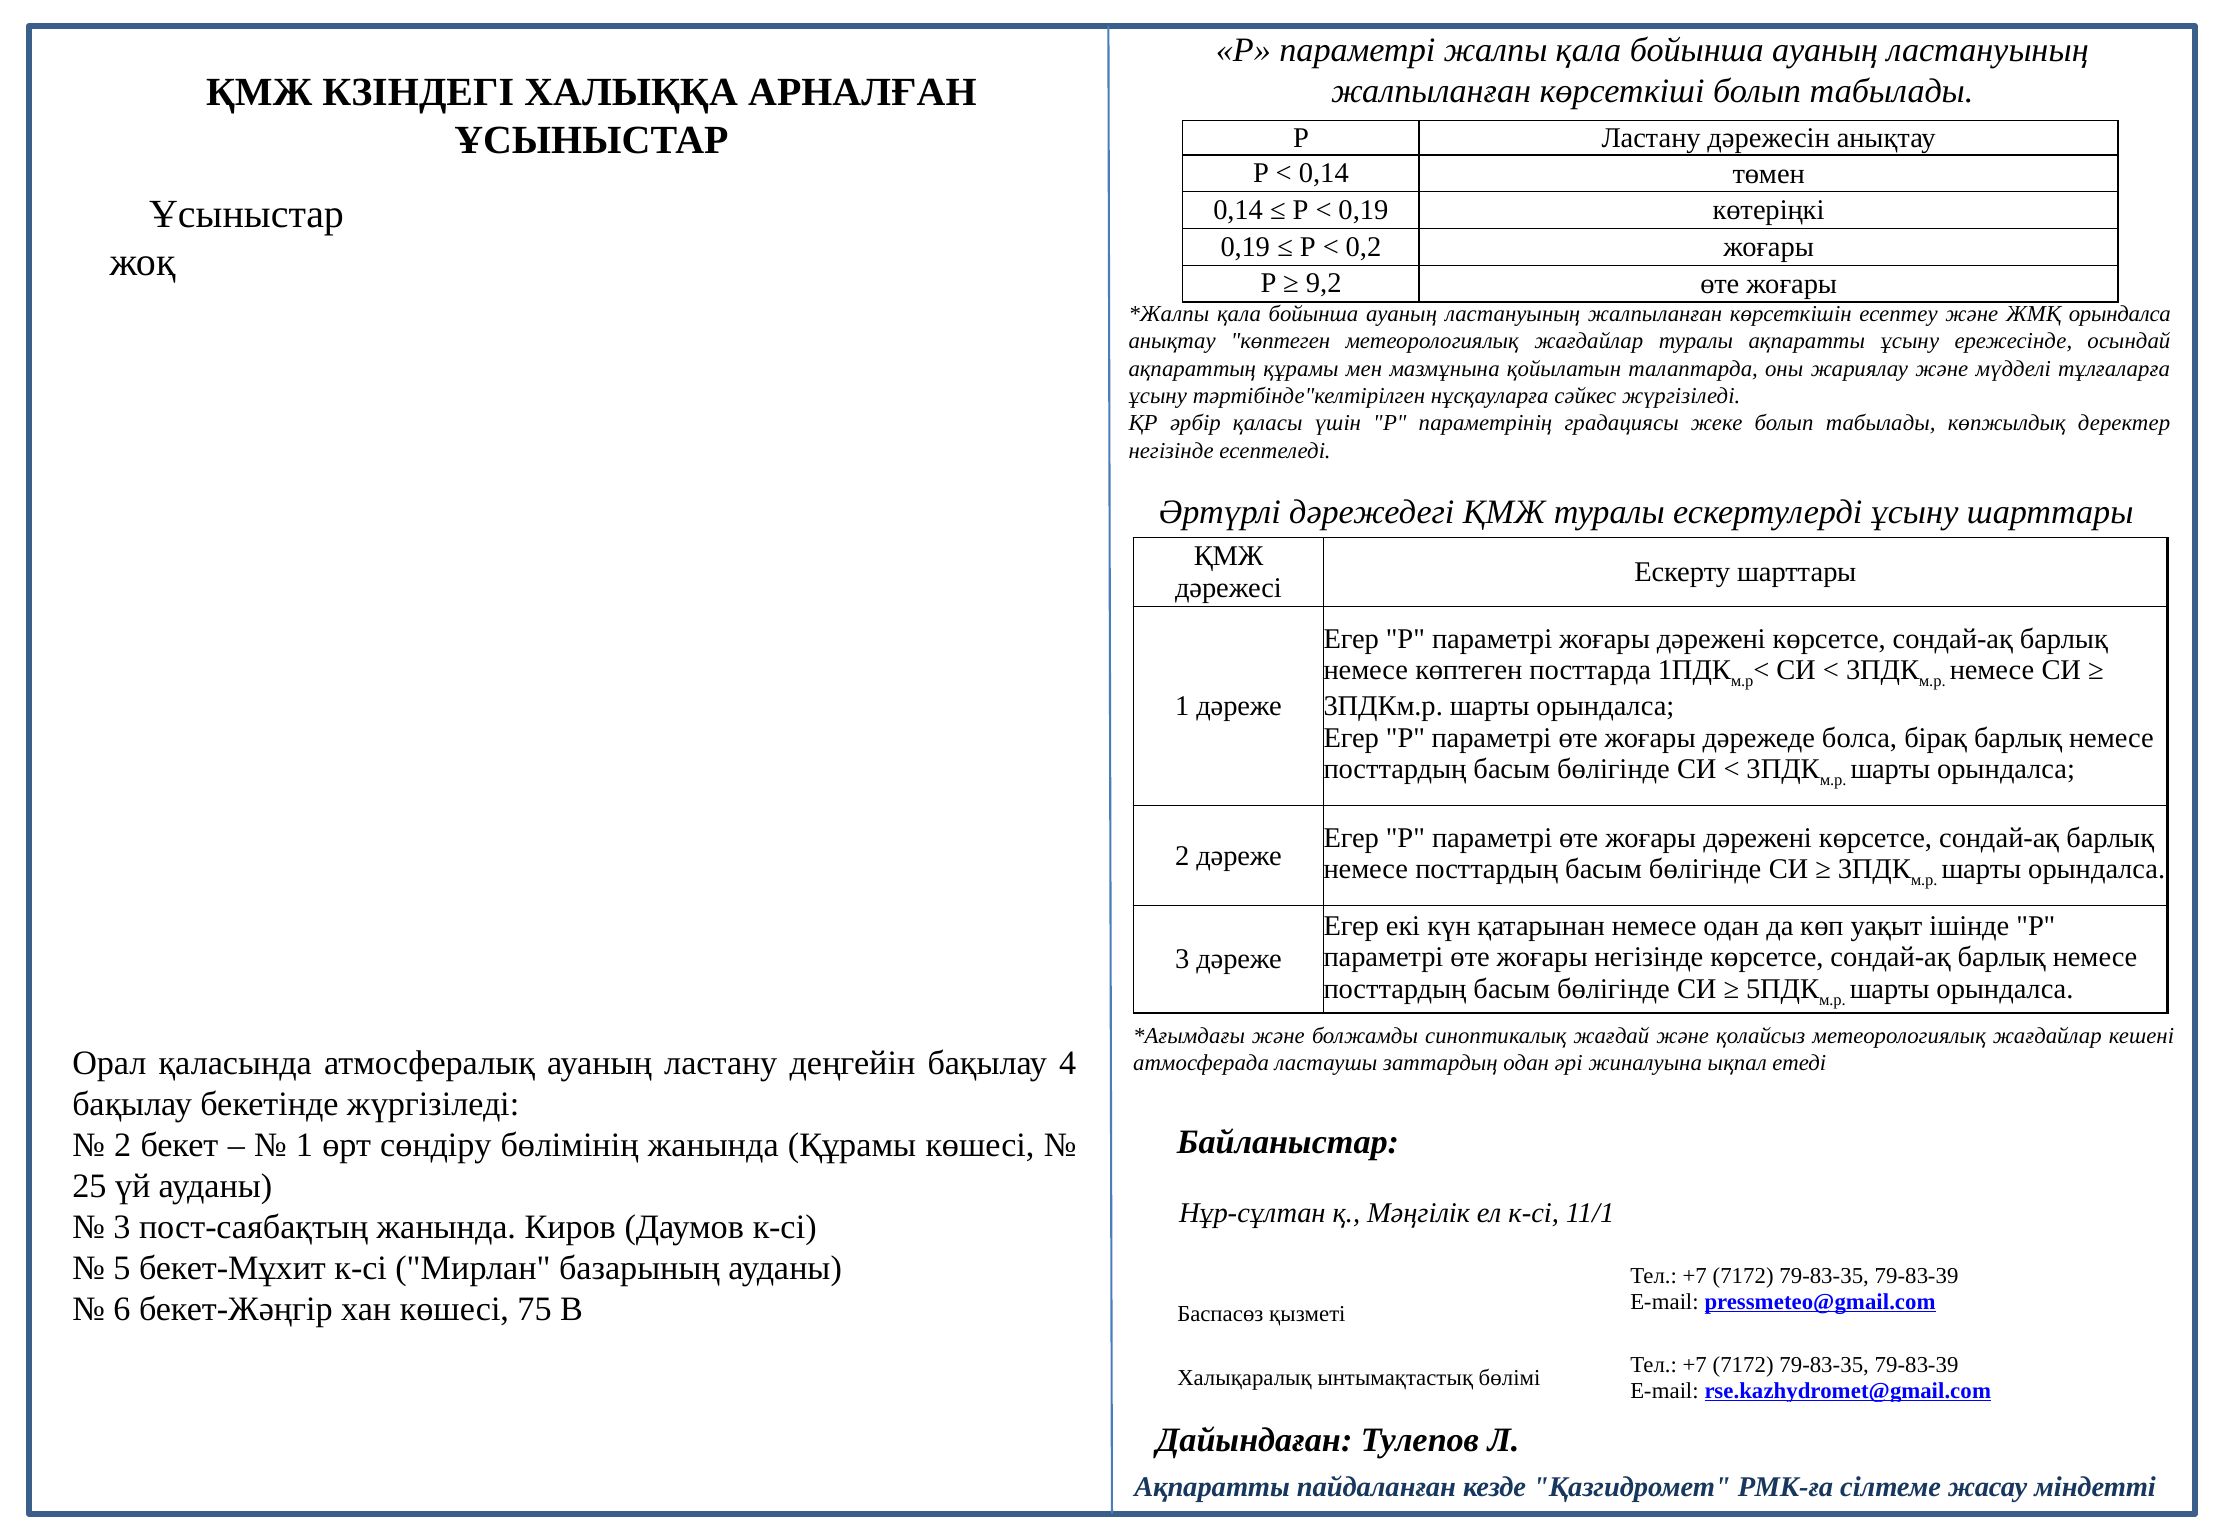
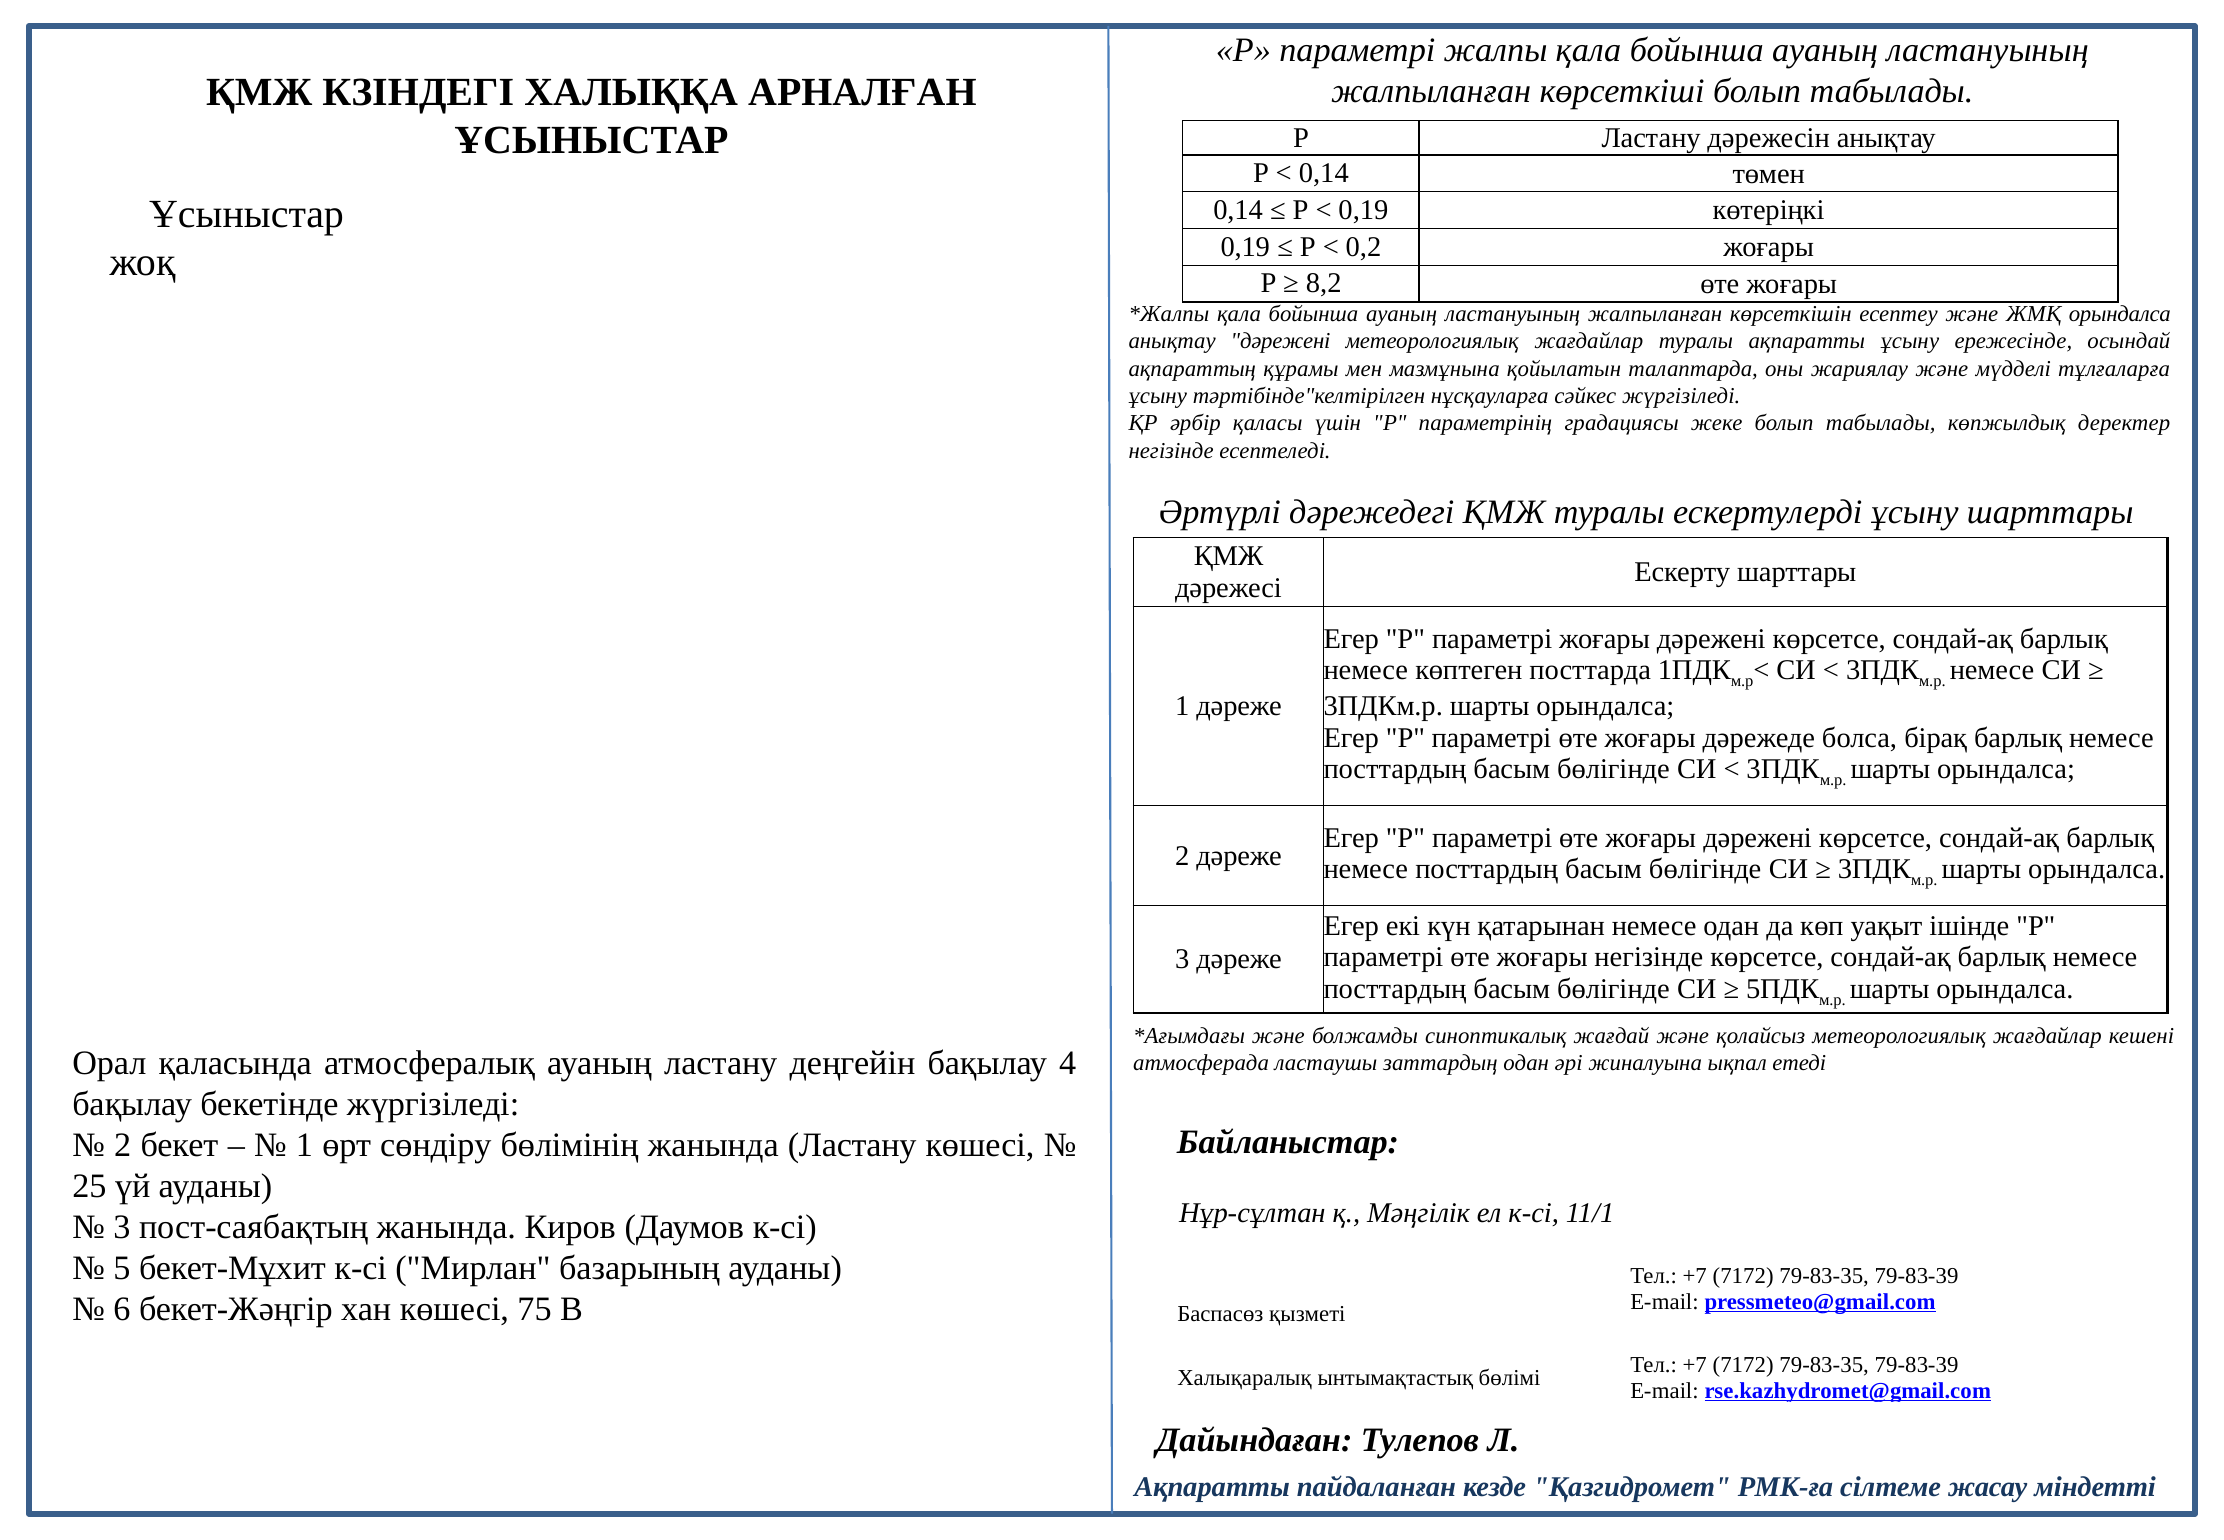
9,2: 9,2 -> 8,2 (1324, 283)
анықтау көптеген: көптеген -> дәрежені (1281, 341)
жанында Құрамы: Құрамы -> Ластану (852, 1145)
